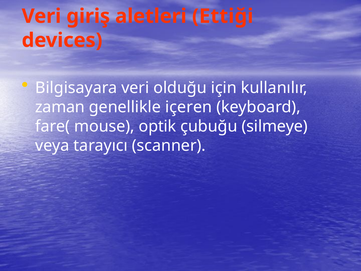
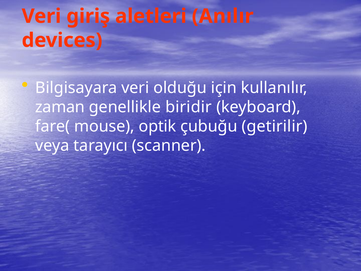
Ettiği: Ettiği -> Anılır (223, 16)
içeren: içeren -> biridir (189, 107)
silmeye: silmeye -> getirilir (275, 126)
